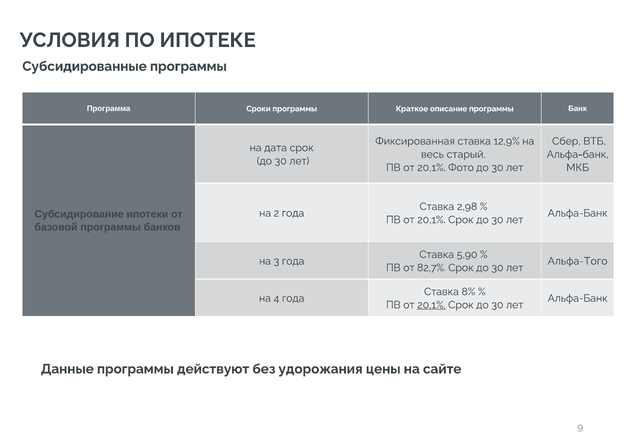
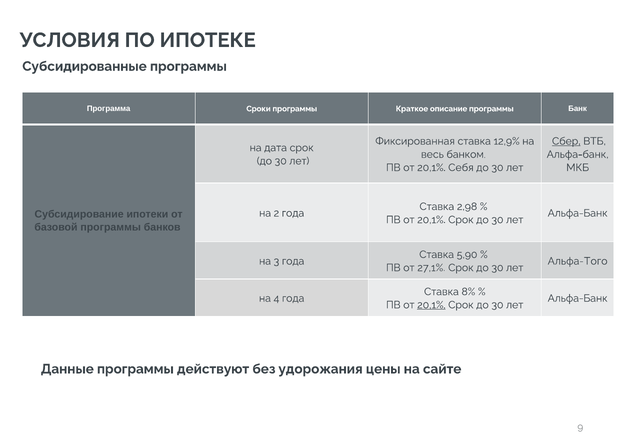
Сбер underline: none -> present (566, 141)
старый: старый -> банком (466, 154)
Фото: Фото -> Себя (461, 167)
82,7%: 82,7% -> 27,1% (431, 268)
